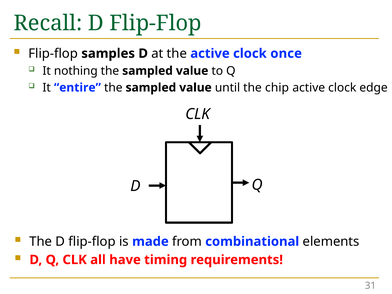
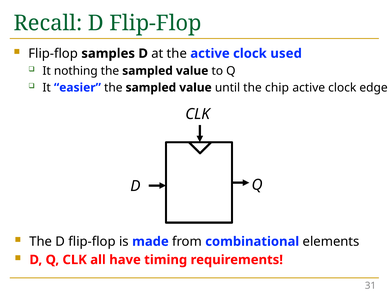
once: once -> used (286, 53)
entire: entire -> easier (77, 88)
